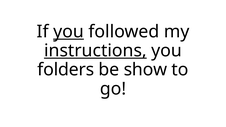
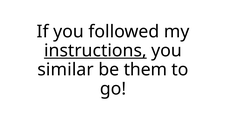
you underline: present -> none (69, 32)
folders: folders -> similar (66, 70)
show: show -> them (145, 70)
